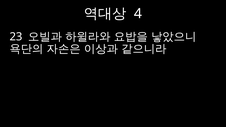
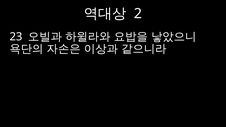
4: 4 -> 2 (138, 14)
